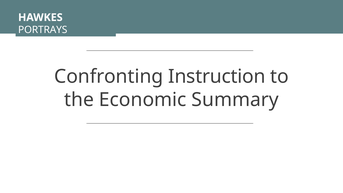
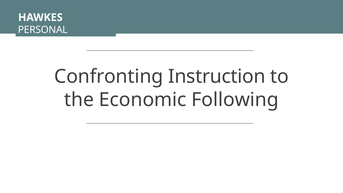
PORTRAYS: PORTRAYS -> PERSONAL (43, 30)
Summary: Summary -> Following (235, 100)
